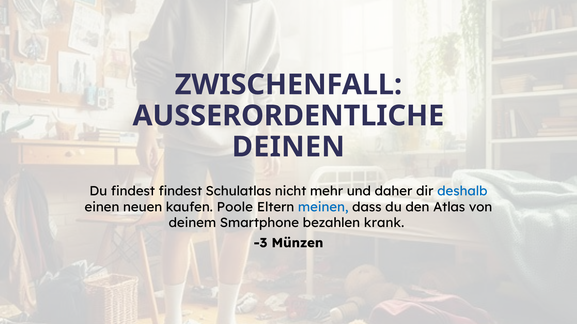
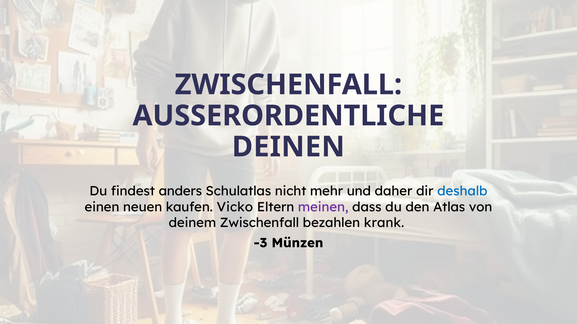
findest findest: findest -> anders (180, 192)
Poole: Poole -> Vicko (235, 207)
meinen colour: blue -> purple (323, 207)
deinem Smartphone: Smartphone -> Zwischenfall (259, 223)
